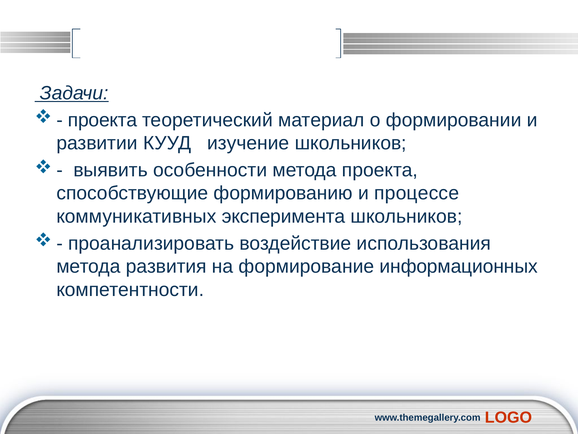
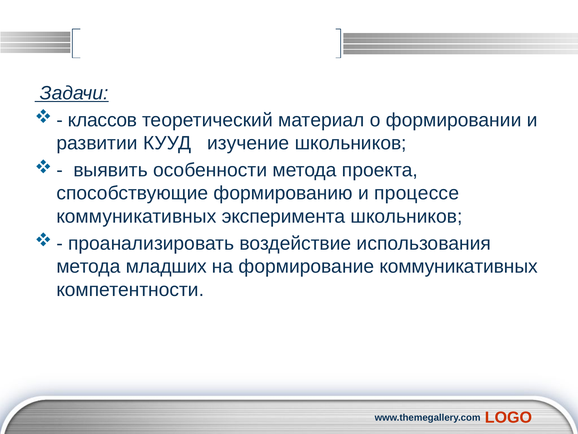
проекта: проекта -> классов (102, 120)
развития: развития -> младших (166, 266)
формирование информационных: информационных -> коммуникативных (459, 266)
